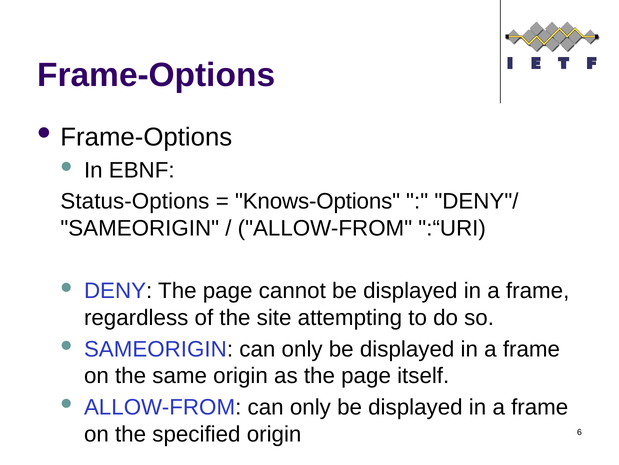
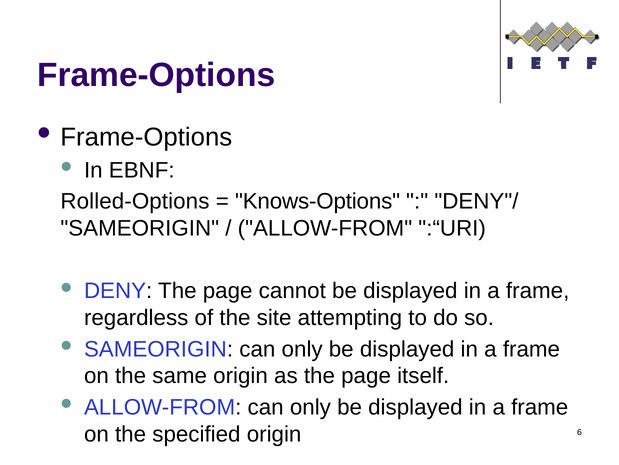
Status-Options: Status-Options -> Rolled-Options (135, 201)
